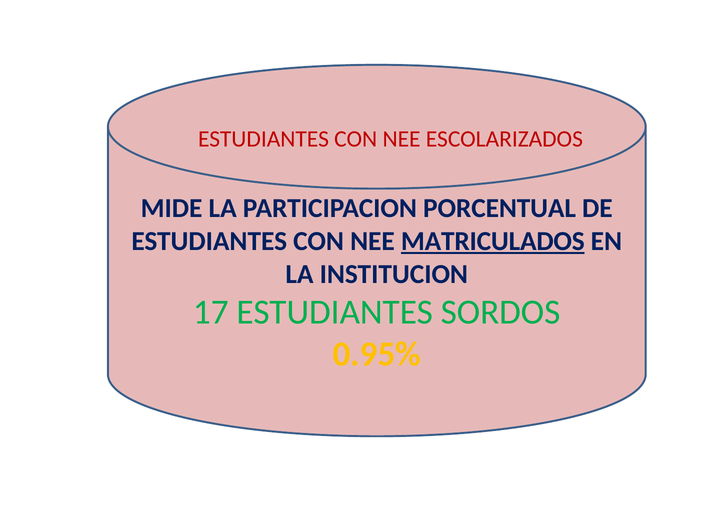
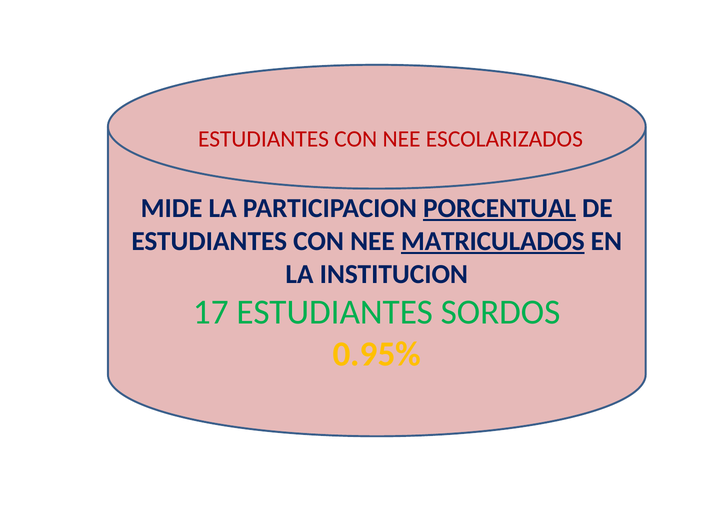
PORCENTUAL underline: none -> present (500, 208)
